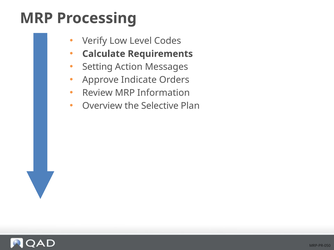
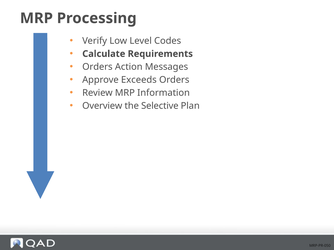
Setting: Setting -> Orders (97, 67)
Indicate: Indicate -> Exceeds (139, 80)
